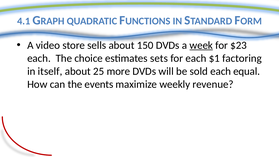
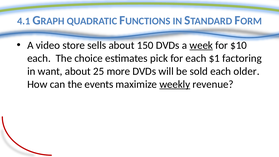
$23: $23 -> $10 (239, 45)
sets: sets -> pick (159, 58)
itself: itself -> want (50, 71)
equal: equal -> older (247, 71)
weekly underline: none -> present (175, 84)
